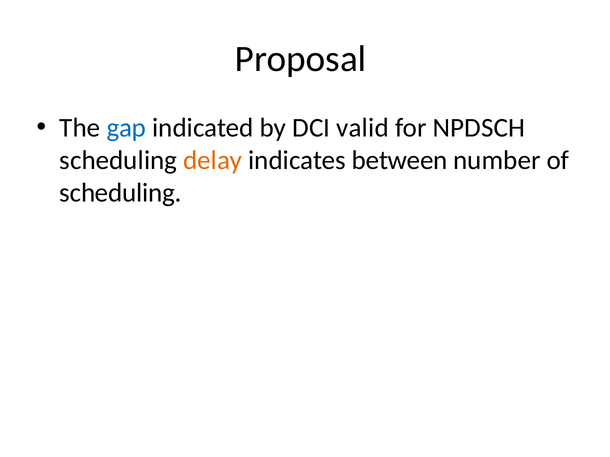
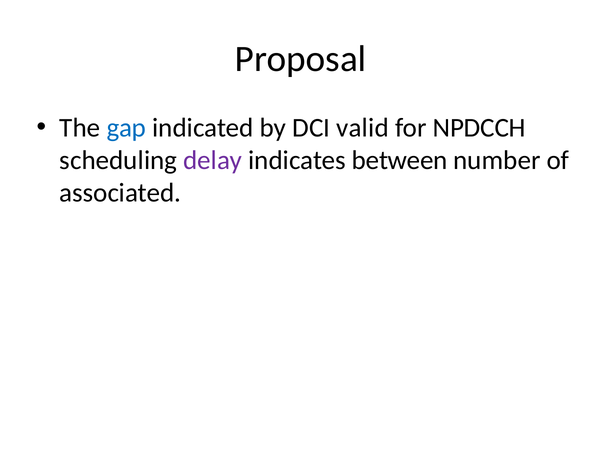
NPDSCH: NPDSCH -> NPDCCH (479, 128)
delay colour: orange -> purple (213, 161)
scheduling: scheduling -> associated (120, 193)
